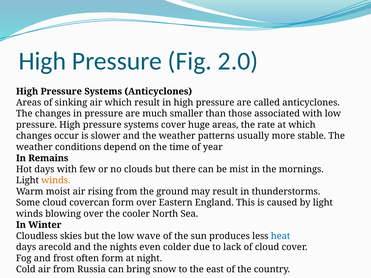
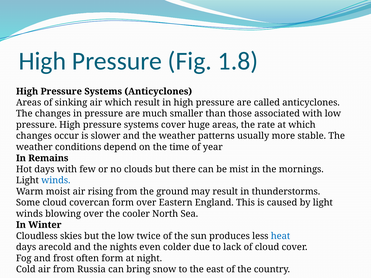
2.0: 2.0 -> 1.8 (238, 61)
winds colour: orange -> blue (56, 181)
wave: wave -> twice (149, 236)
